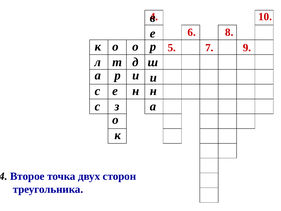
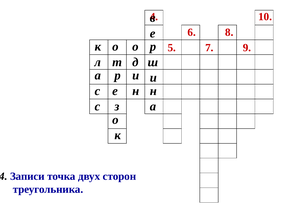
Второе: Второе -> Записи (27, 176)
